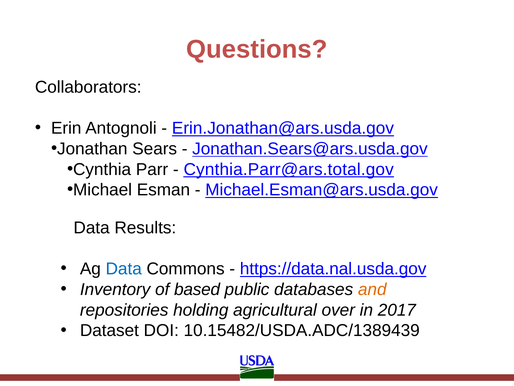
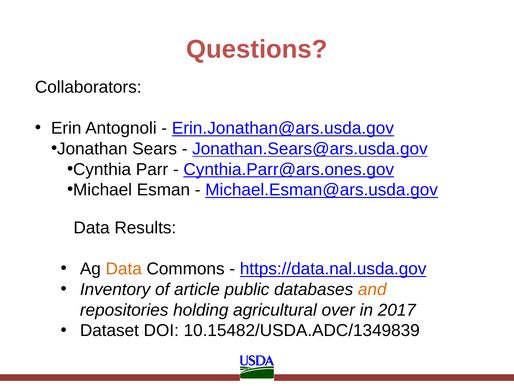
Cynthia.Parr@ars.total.gov: Cynthia.Parr@ars.total.gov -> Cynthia.Parr@ars.ones.gov (289, 169)
Data colour: blue -> orange (124, 269)
based: based -> article (197, 289)
10.15482/USDA.ADC/1389439: 10.15482/USDA.ADC/1389439 -> 10.15482/USDA.ADC/1349839 (302, 330)
